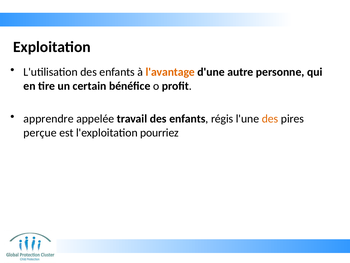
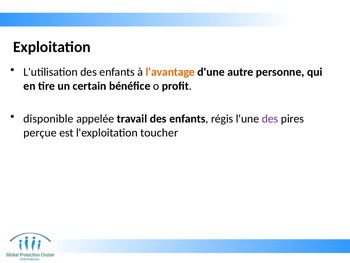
apprendre: apprendre -> disponible (49, 119)
des colour: orange -> purple (270, 119)
pourriez: pourriez -> toucher (159, 133)
